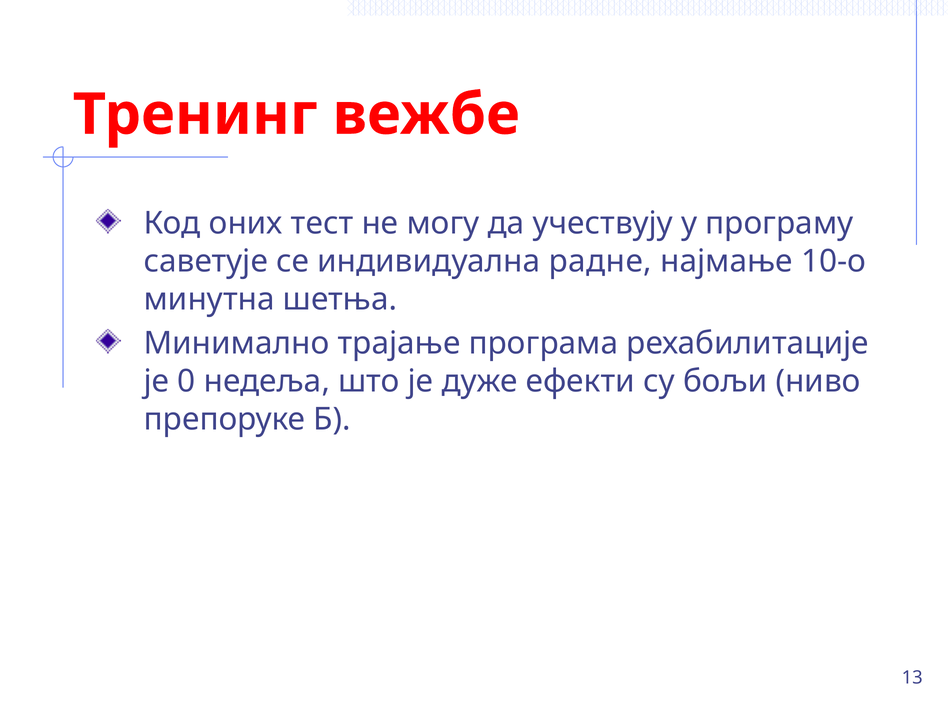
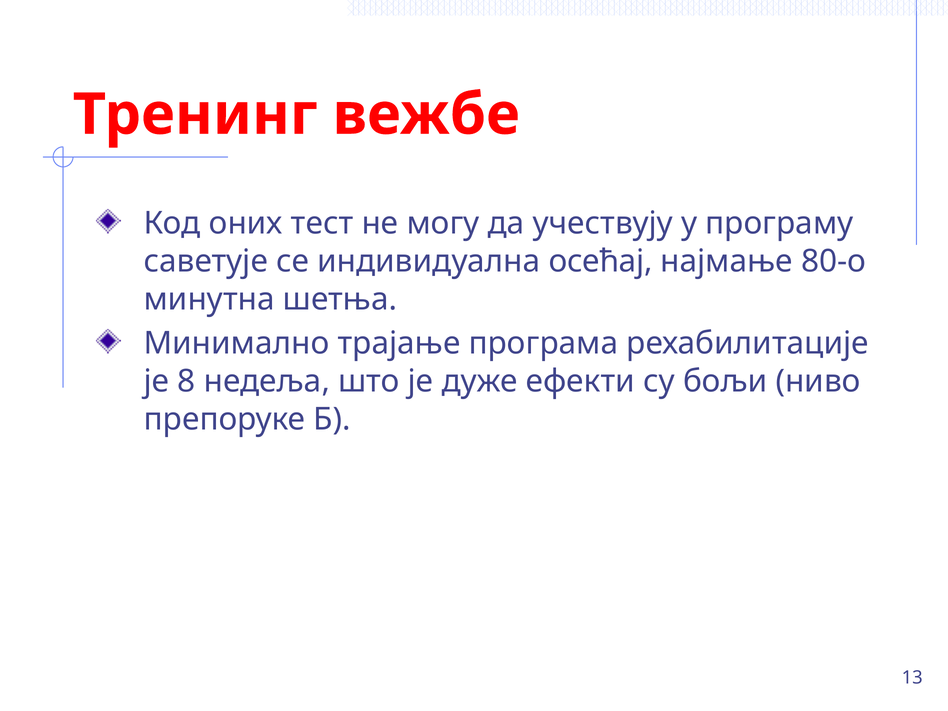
радне: радне -> осећај (601, 261)
10-о: 10-о -> 80-о (834, 261)
0: 0 -> 8 (186, 381)
